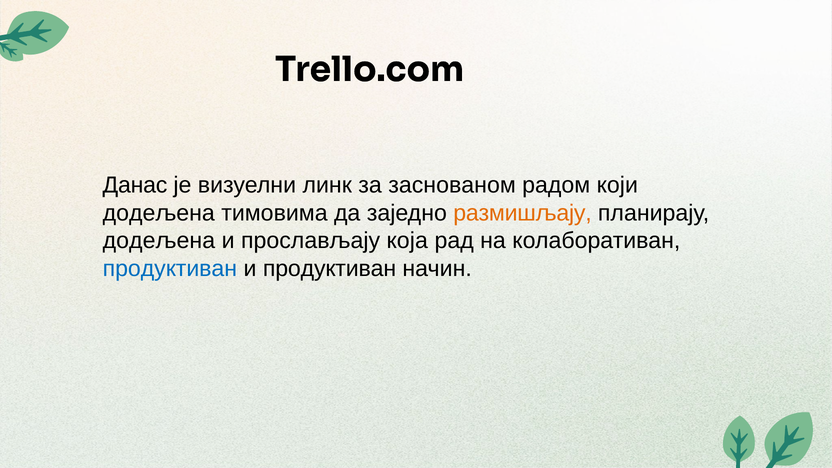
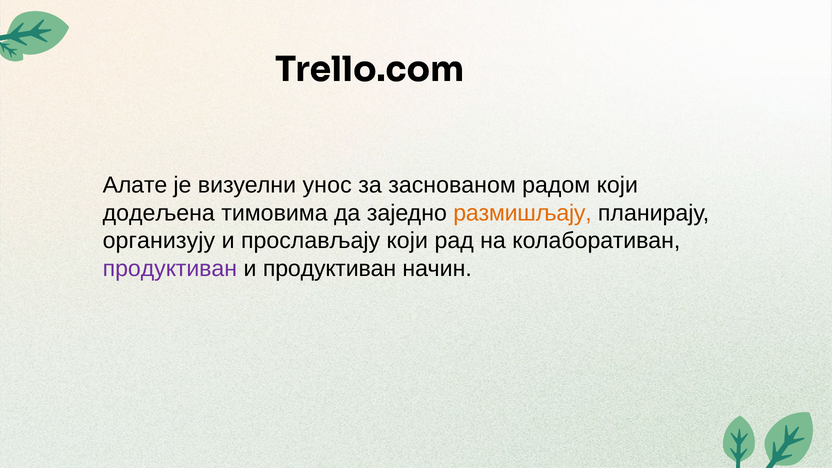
Данас: Данас -> Алате (135, 185)
линк: линк -> унос (327, 185)
додељена: додељена -> организују (159, 241)
прослављају која: која -> који (407, 241)
продуктиван colour: blue -> purple (170, 268)
